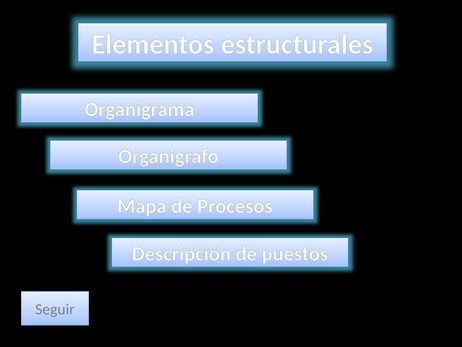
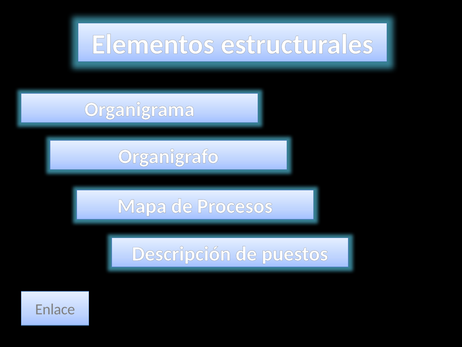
Seguir: Seguir -> Enlace (55, 309)
